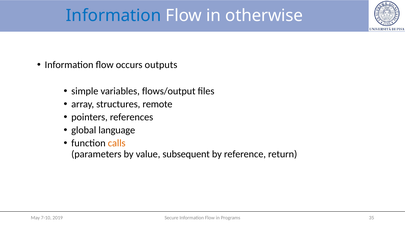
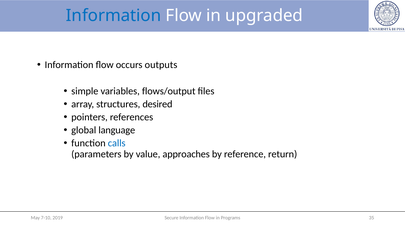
otherwise: otherwise -> upgraded (264, 15)
remote: remote -> desired (157, 104)
calls colour: orange -> blue (117, 143)
subsequent: subsequent -> approaches (186, 154)
